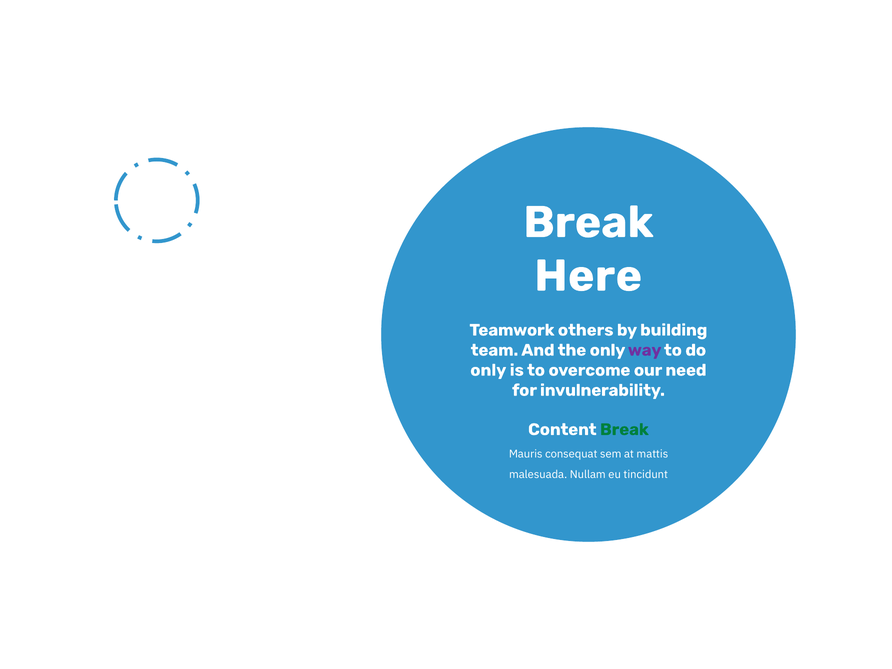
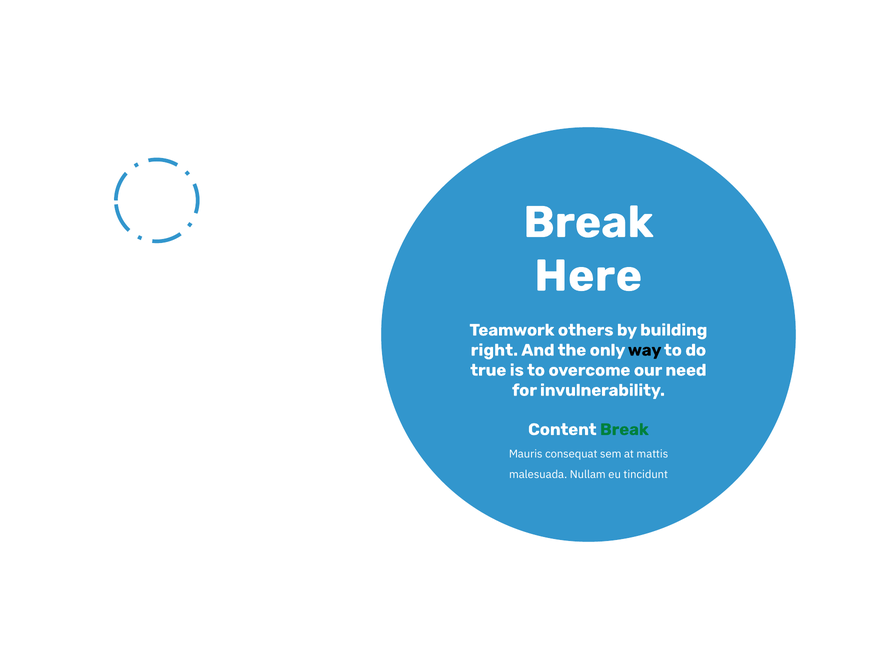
team: team -> right (494, 350)
way colour: purple -> black (645, 350)
only: only -> true (488, 370)
